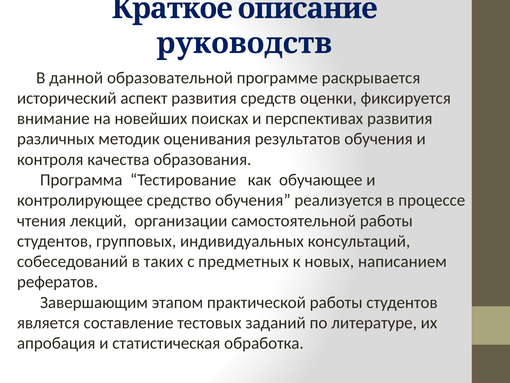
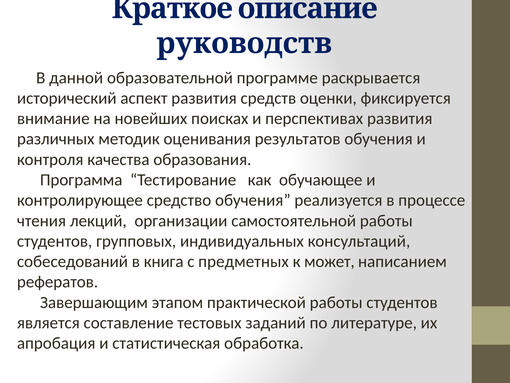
таких: таких -> книга (164, 261)
новых: новых -> может (329, 261)
